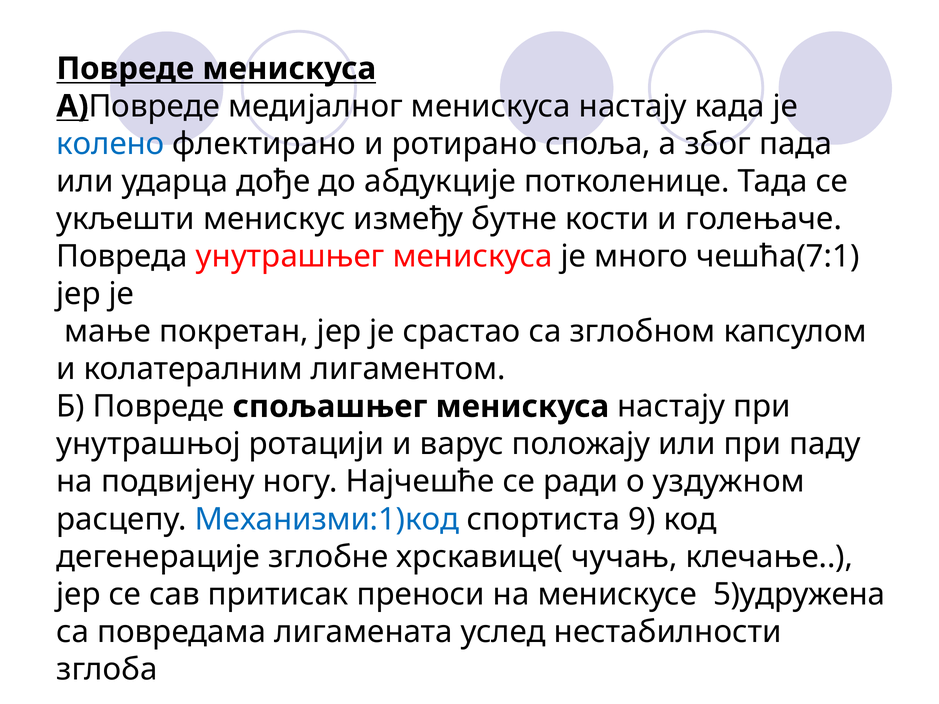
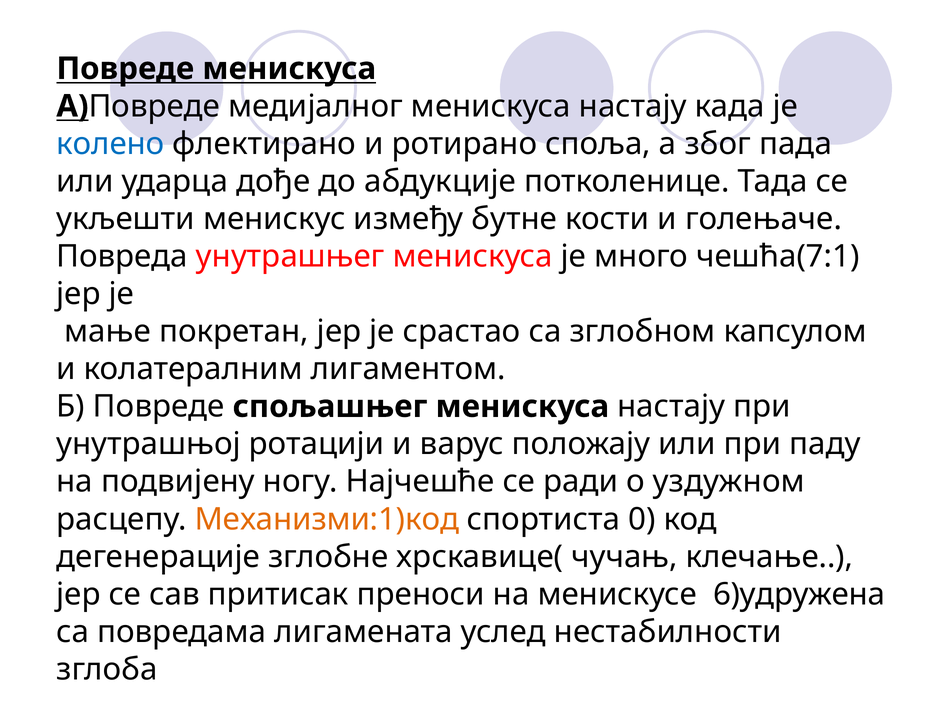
Механизми:1)код colour: blue -> orange (327, 519)
9: 9 -> 0 (642, 519)
5)удружена: 5)удружена -> 6)удружена (799, 595)
